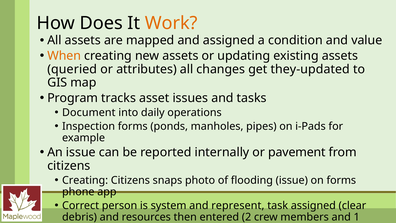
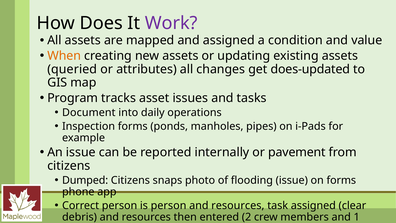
Work colour: orange -> purple (171, 23)
they-updated: they-updated -> does-updated (310, 69)
Creating: Creating -> Dumped (85, 180)
is system: system -> person (169, 205)
represent: represent -> resources (238, 205)
